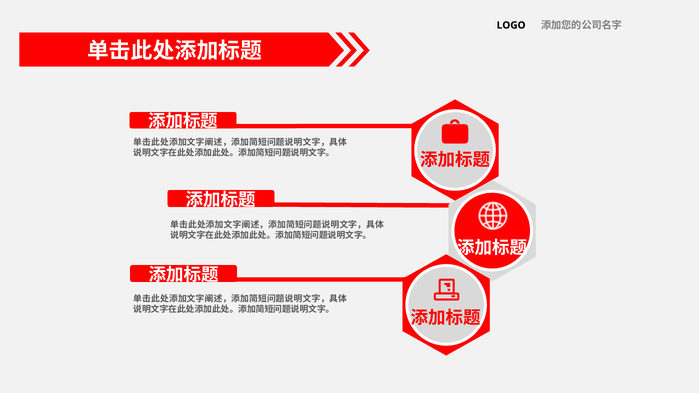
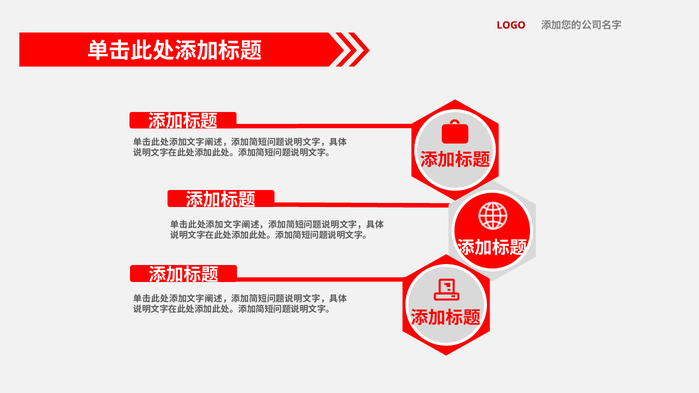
LOGO colour: black -> red (511, 25)
